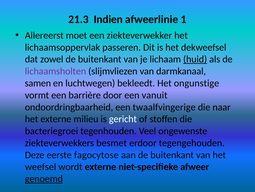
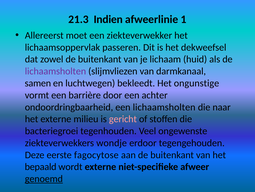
huid underline: present -> none (195, 59)
vanuit: vanuit -> achter (155, 95)
een twaalfvingerige: twaalfvingerige -> lichaamsholten (164, 107)
gericht colour: white -> pink (123, 119)
besmet: besmet -> wondje (112, 142)
weefsel: weefsel -> bepaald (41, 166)
